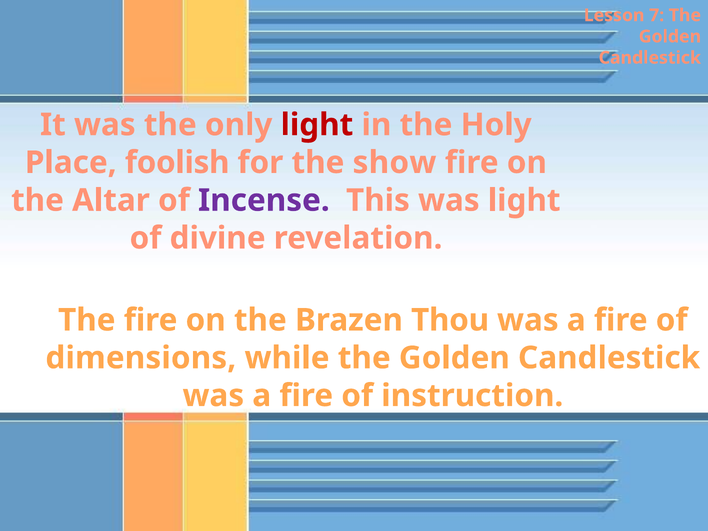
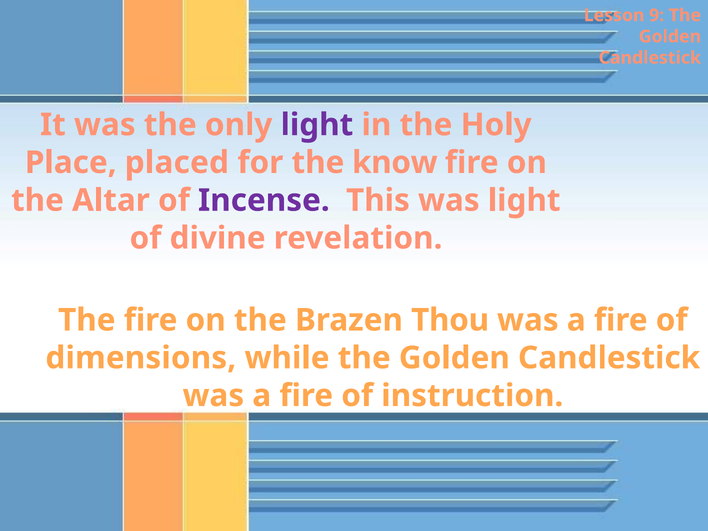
7: 7 -> 9 (657, 15)
light colour: red -> purple (317, 125)
foolish: foolish -> placed (177, 163)
show: show -> know (395, 163)
